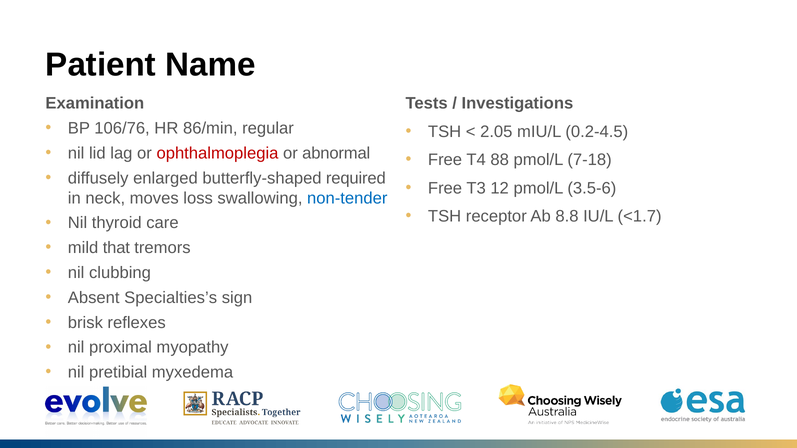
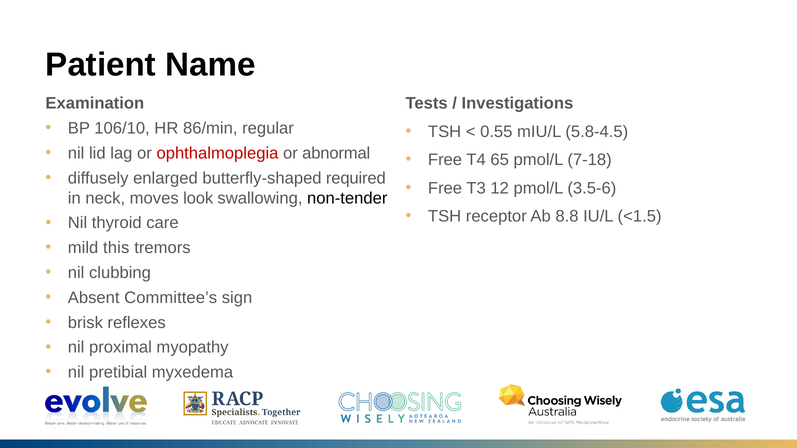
106/76: 106/76 -> 106/10 (122, 128)
2.05: 2.05 -> 0.55 (496, 132)
0.2-4.5: 0.2-4.5 -> 5.8-4.5 (597, 132)
88: 88 -> 65 (500, 160)
loss: loss -> look (198, 198)
non-tender colour: blue -> black (347, 198)
<1.7: <1.7 -> <1.5 (640, 216)
that: that -> this (116, 248)
Specialties’s: Specialties’s -> Committee’s (171, 298)
